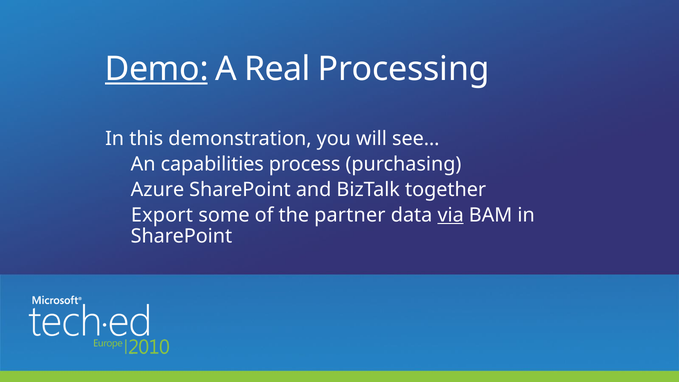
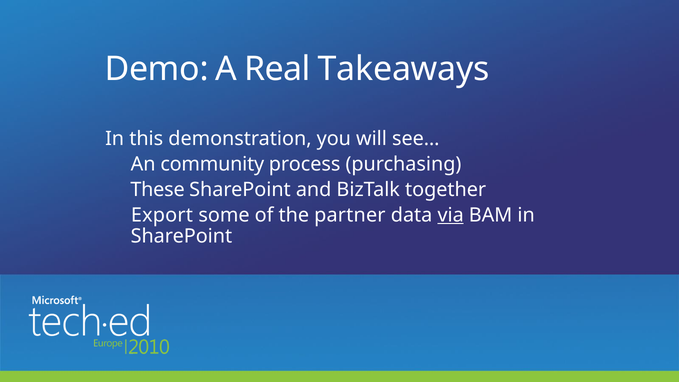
Demo underline: present -> none (157, 69)
Processing: Processing -> Takeaways (404, 69)
capabilities: capabilities -> community (212, 164)
Azure: Azure -> These (158, 190)
